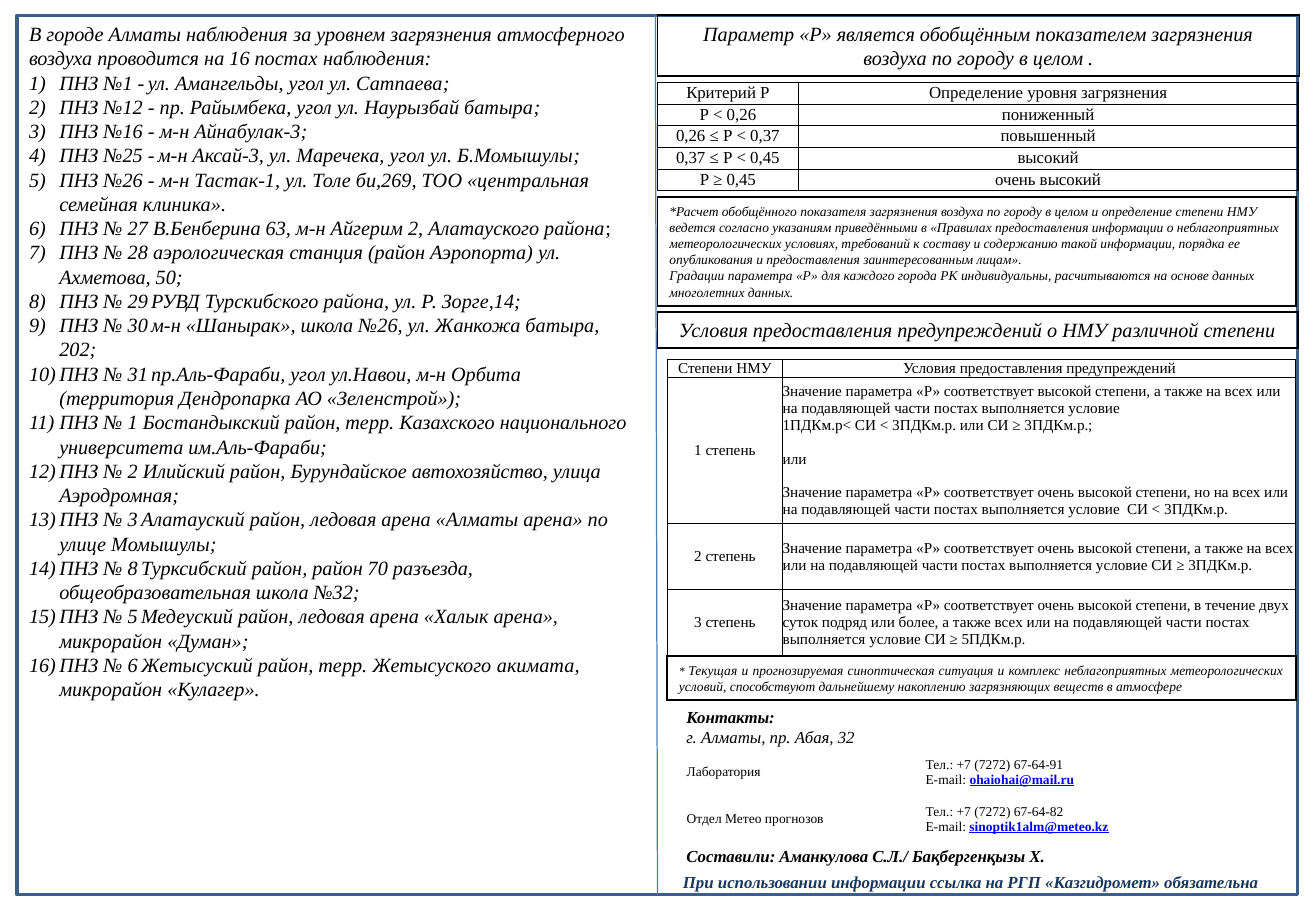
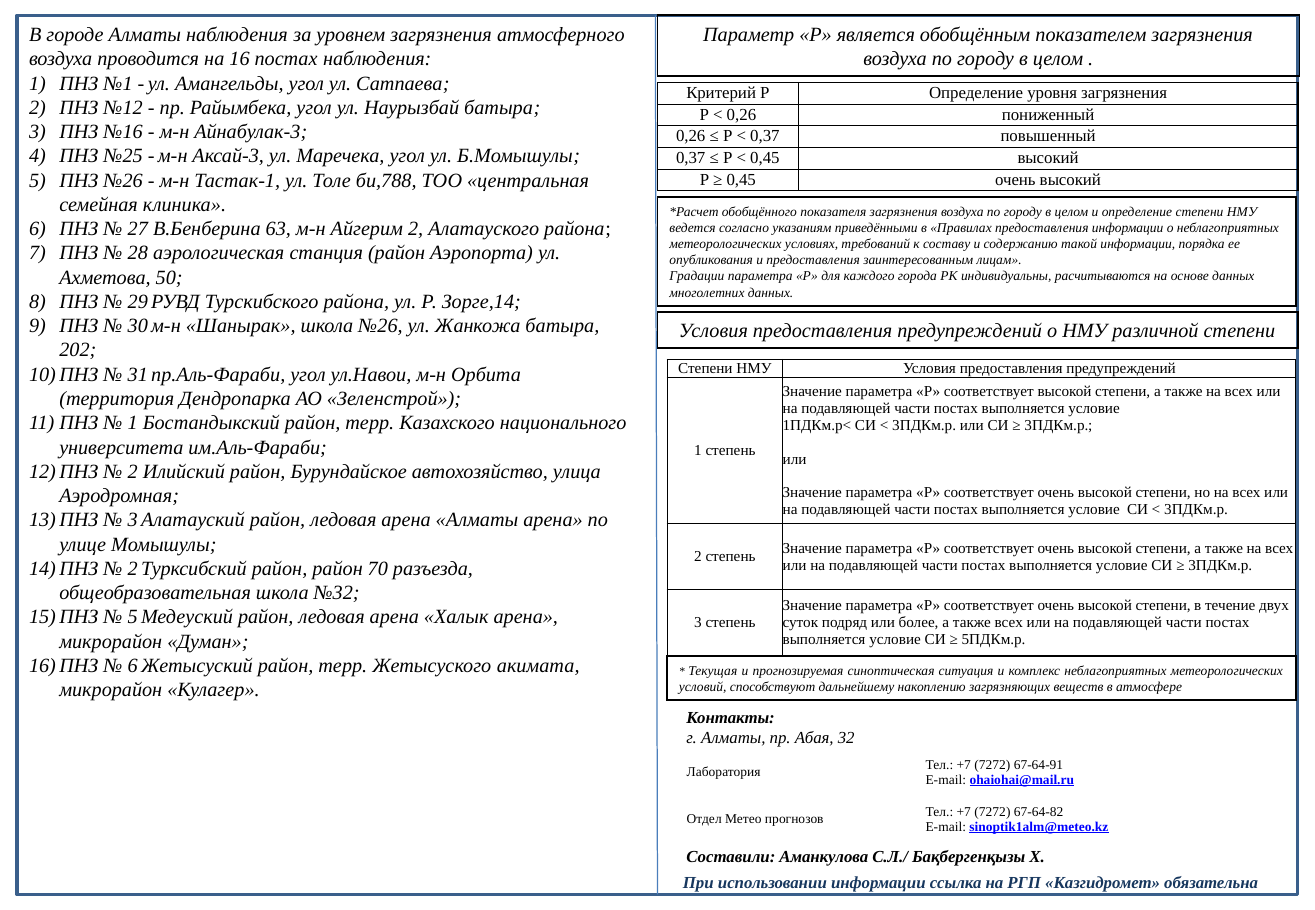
би,269: би,269 -> би,788 (386, 181)
8: 8 -> 2 (133, 569)
